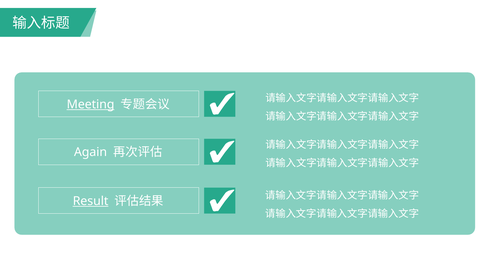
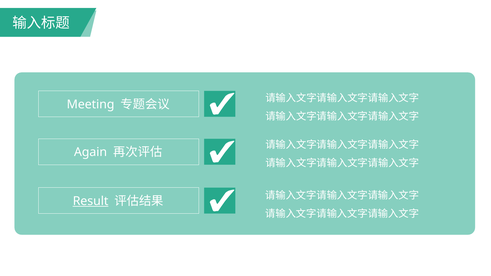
Meeting underline: present -> none (91, 104)
